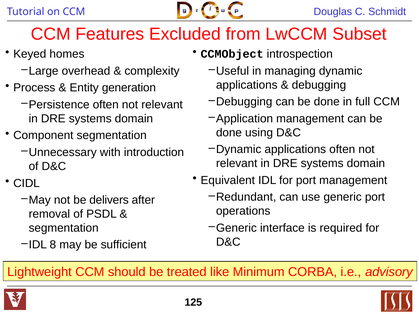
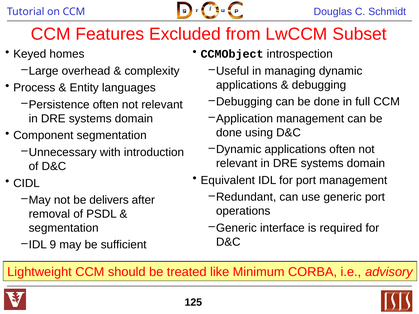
generation: generation -> languages (129, 88)
8: 8 -> 9 (53, 245)
